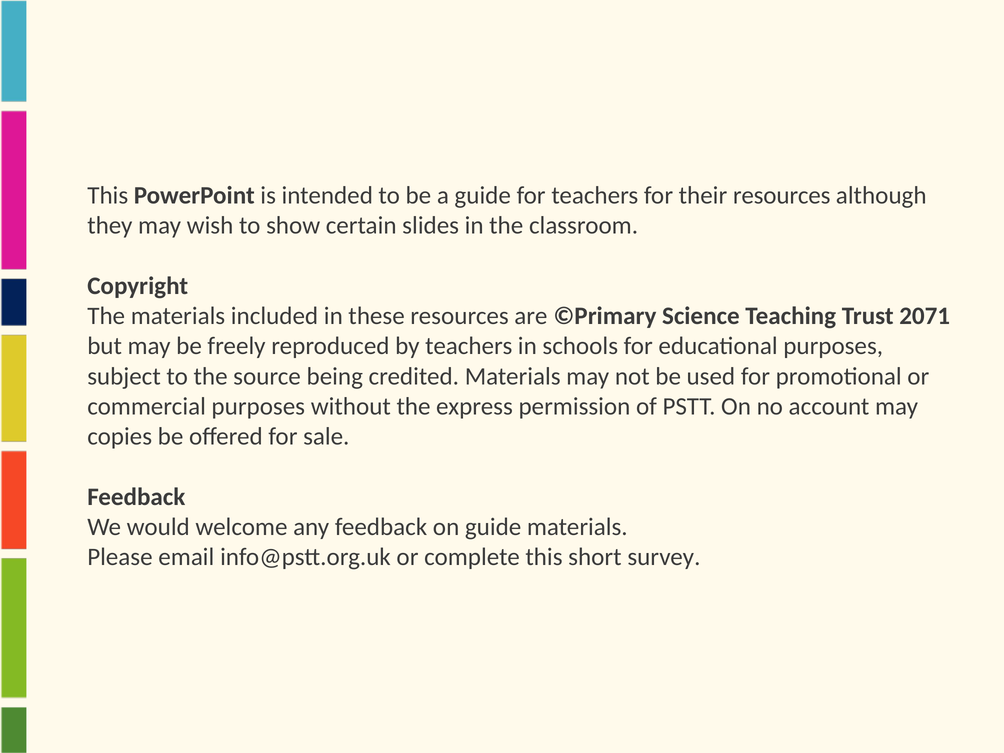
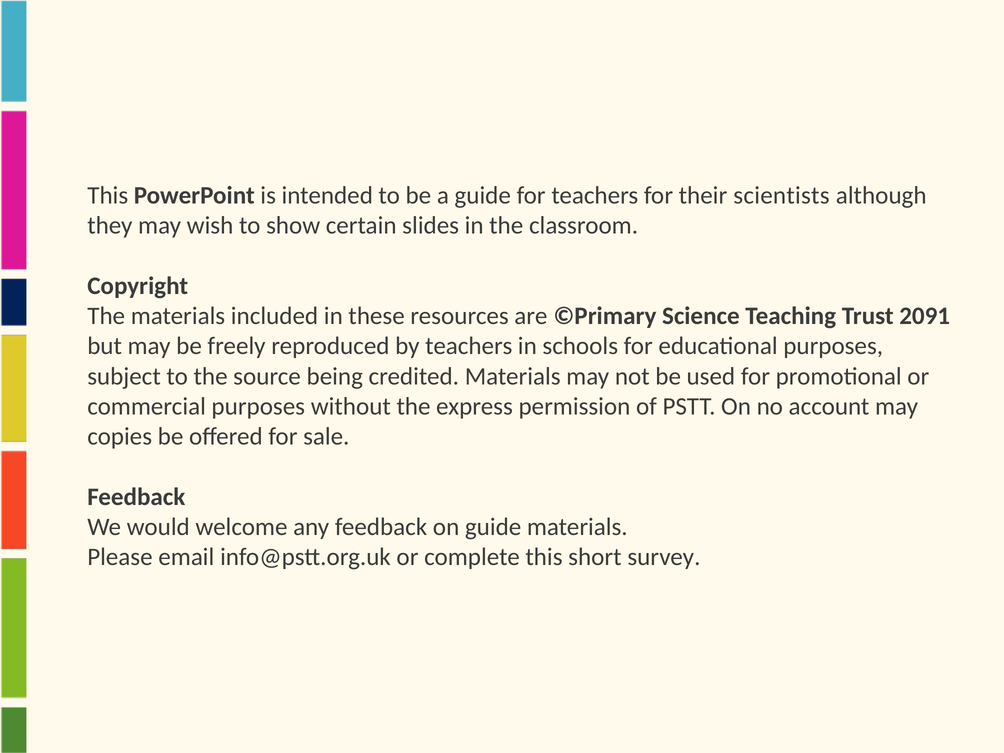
their resources: resources -> scientists (781, 196)
2071: 2071 -> 2091 (925, 316)
